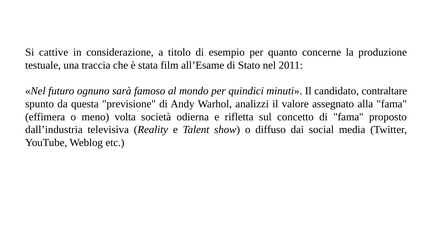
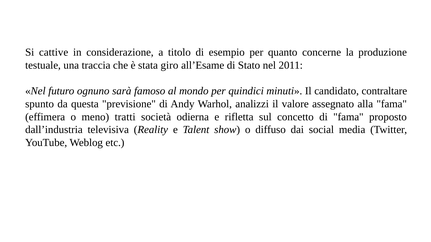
film: film -> giro (169, 65)
volta: volta -> tratti (125, 117)
